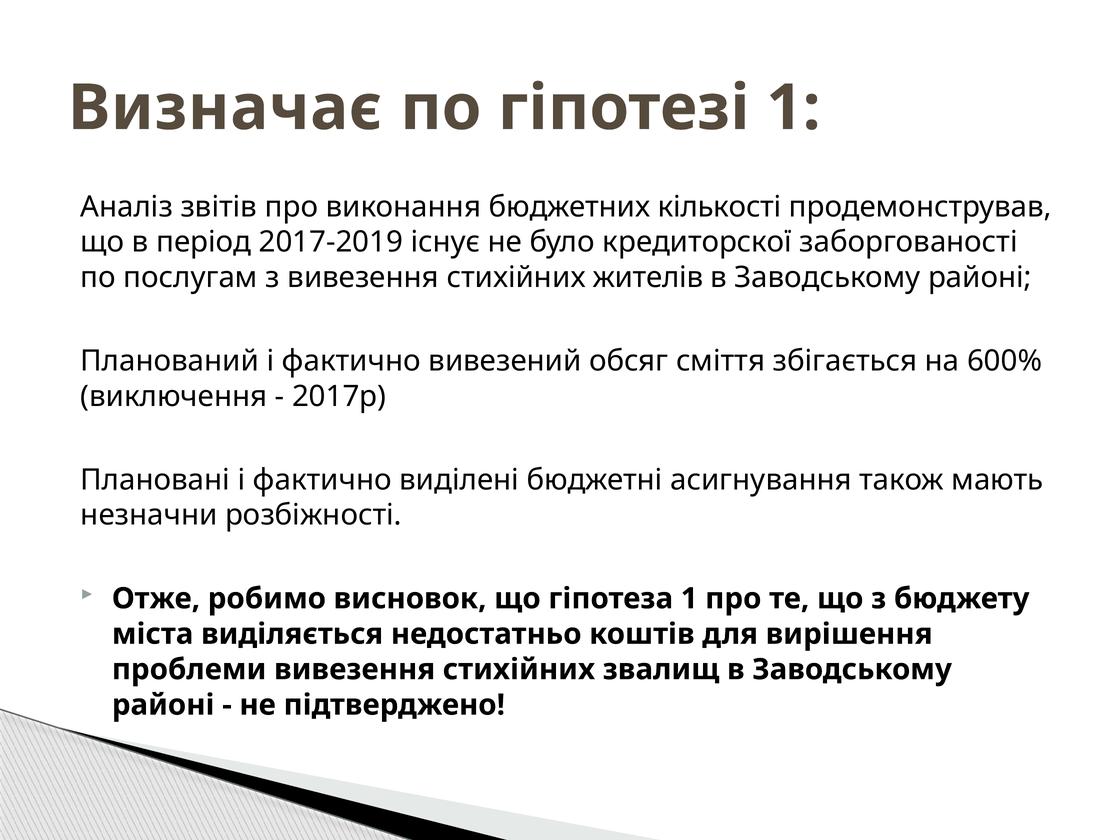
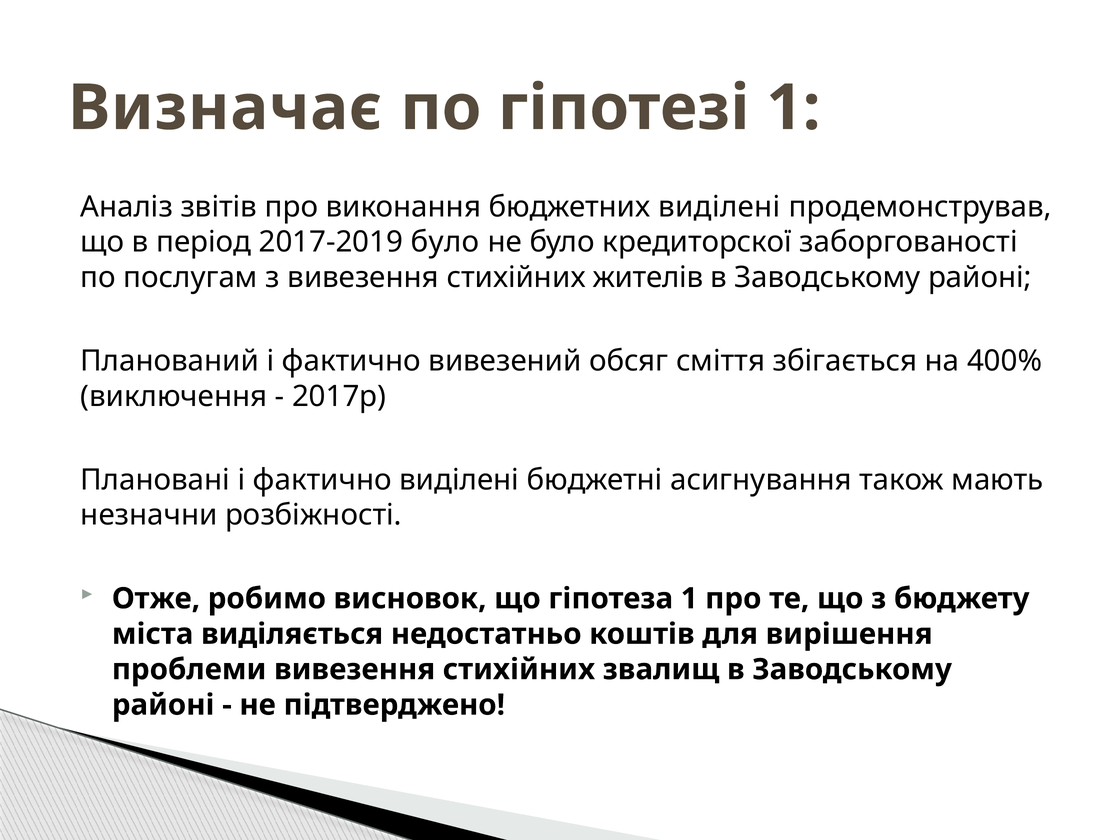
бюджетних кількості: кількості -> виділені (719, 207)
2017-2019 існує: існує -> було (445, 242)
600%: 600% -> 400% (1005, 361)
